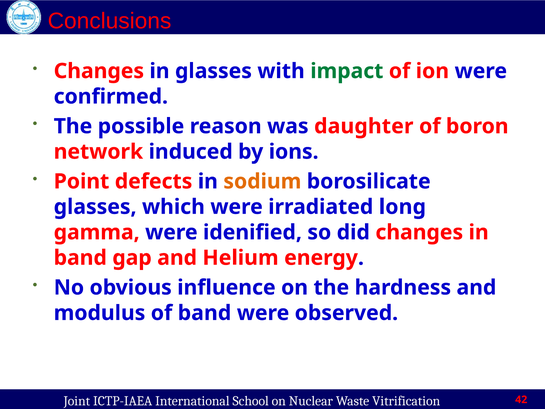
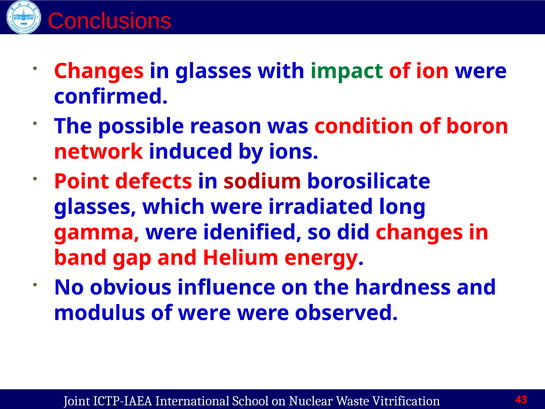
daughter: daughter -> condition (364, 126)
sodium colour: orange -> red (262, 181)
of band: band -> were (204, 313)
42: 42 -> 43 (521, 399)
